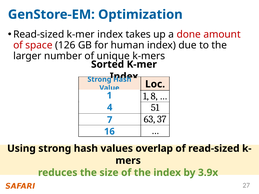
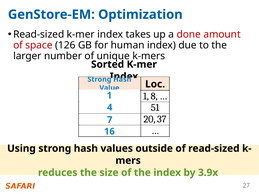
63: 63 -> 20 (150, 119)
overlap: overlap -> outside (154, 149)
